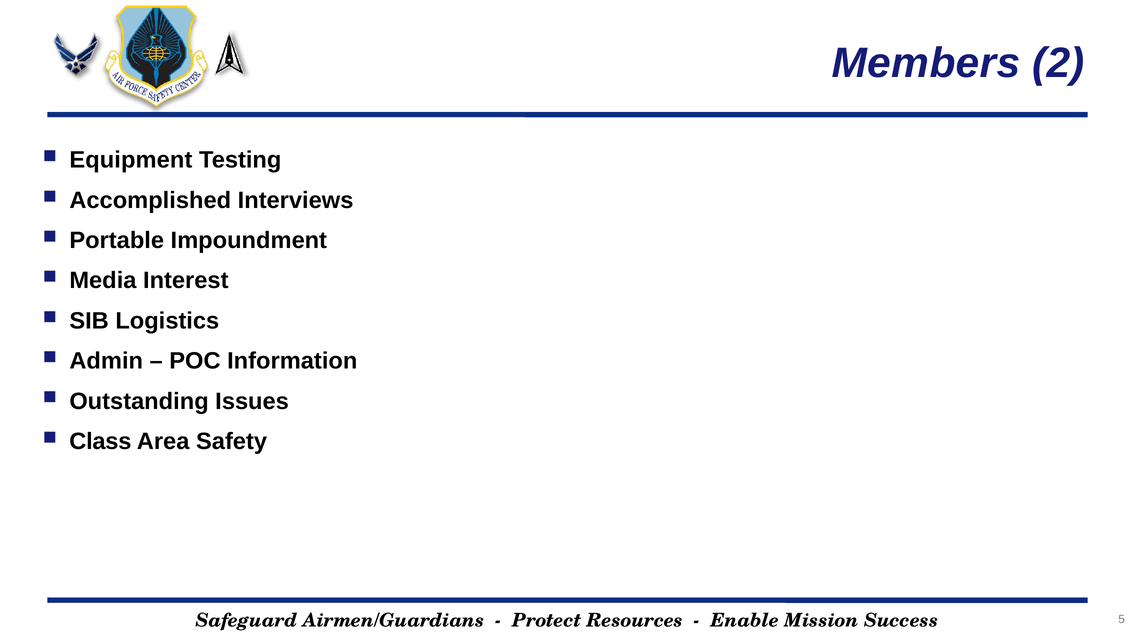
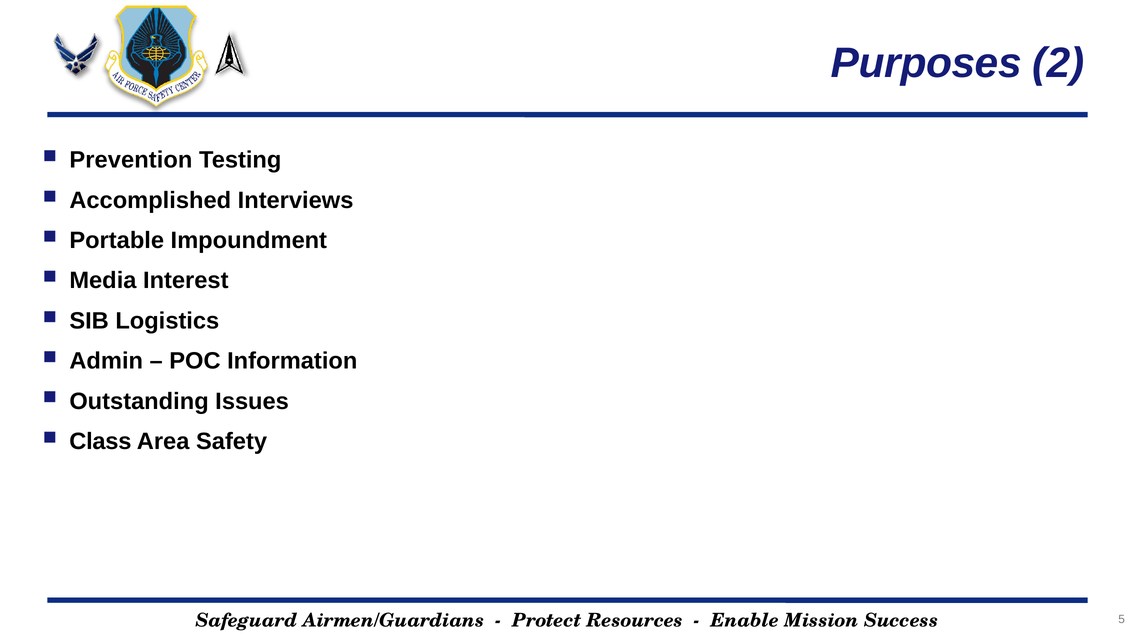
Members: Members -> Purposes (926, 63)
Equipment: Equipment -> Prevention (131, 160)
